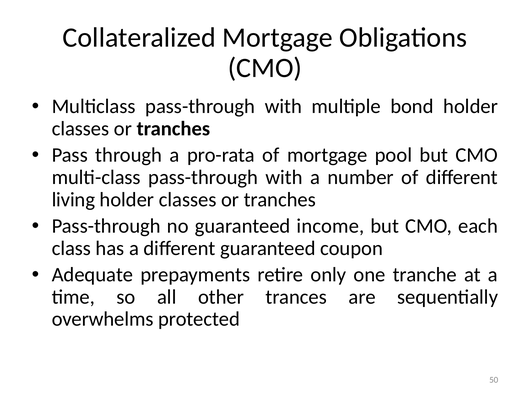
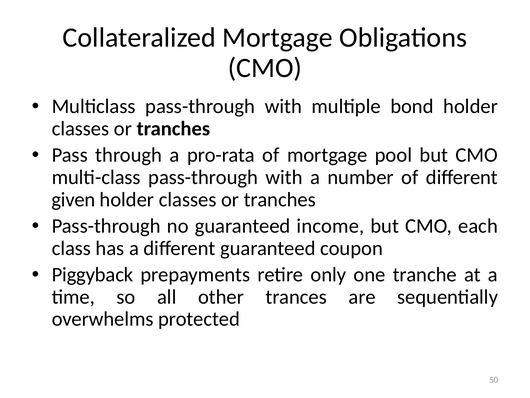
living: living -> given (73, 199)
Adequate: Adequate -> Piggyback (92, 274)
